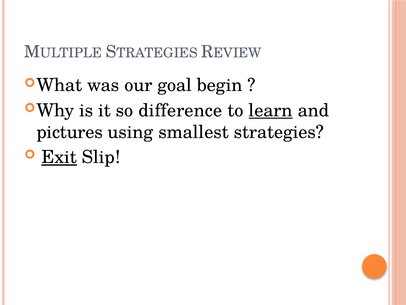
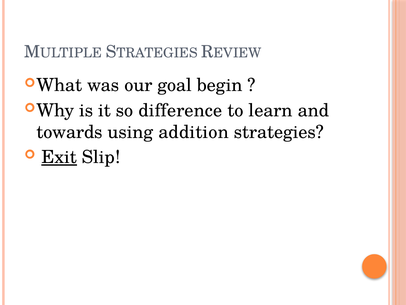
learn underline: present -> none (271, 110)
pictures: pictures -> towards (70, 132)
smallest: smallest -> addition (194, 132)
